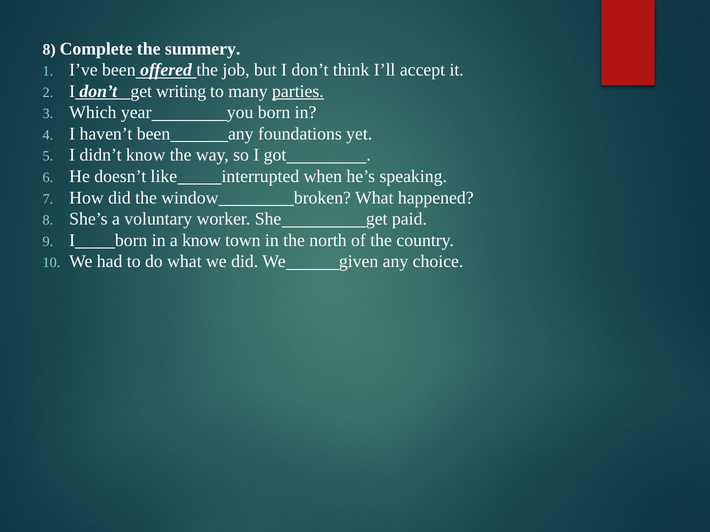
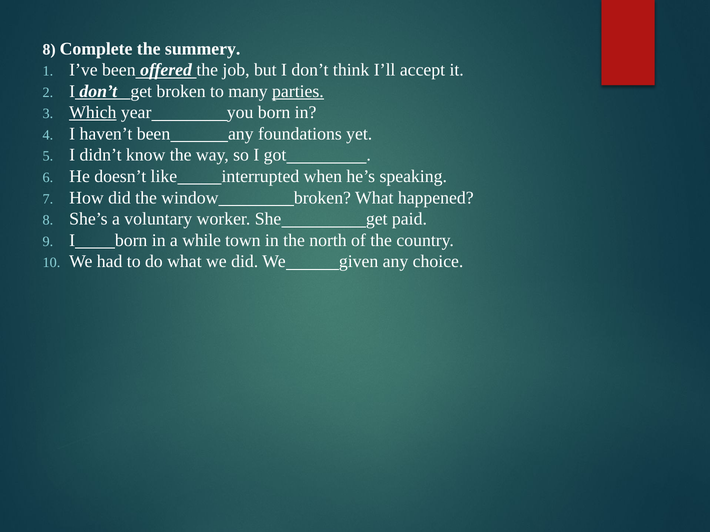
get writing: writing -> broken (181, 91)
Which underline: none -> present (93, 113)
a know: know -> while (202, 240)
